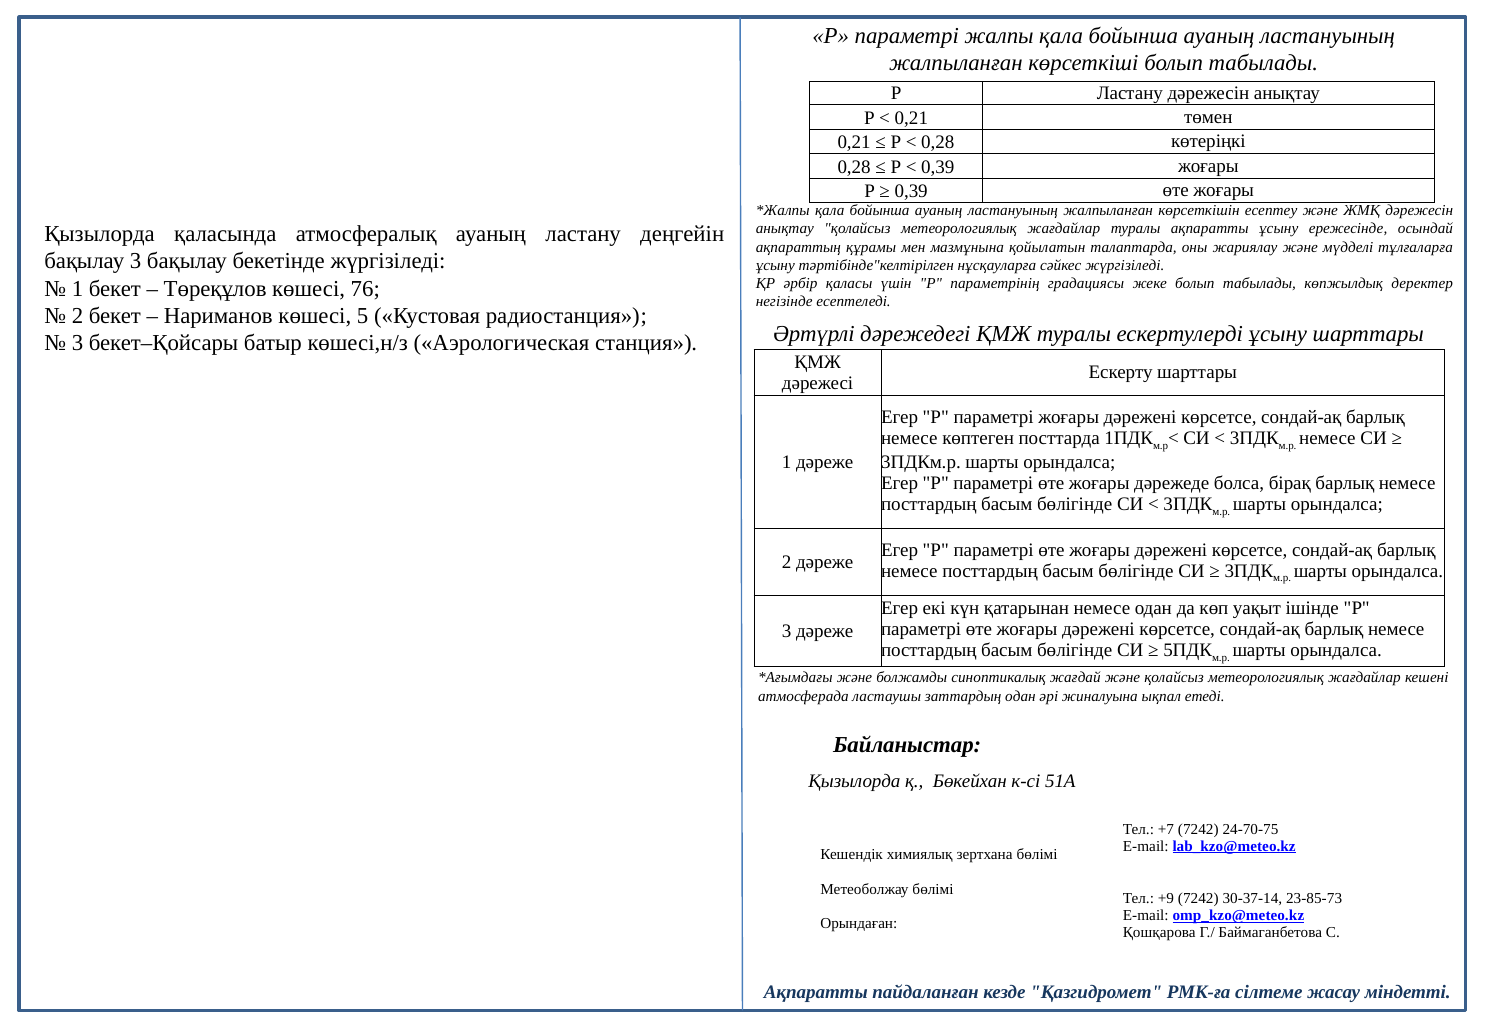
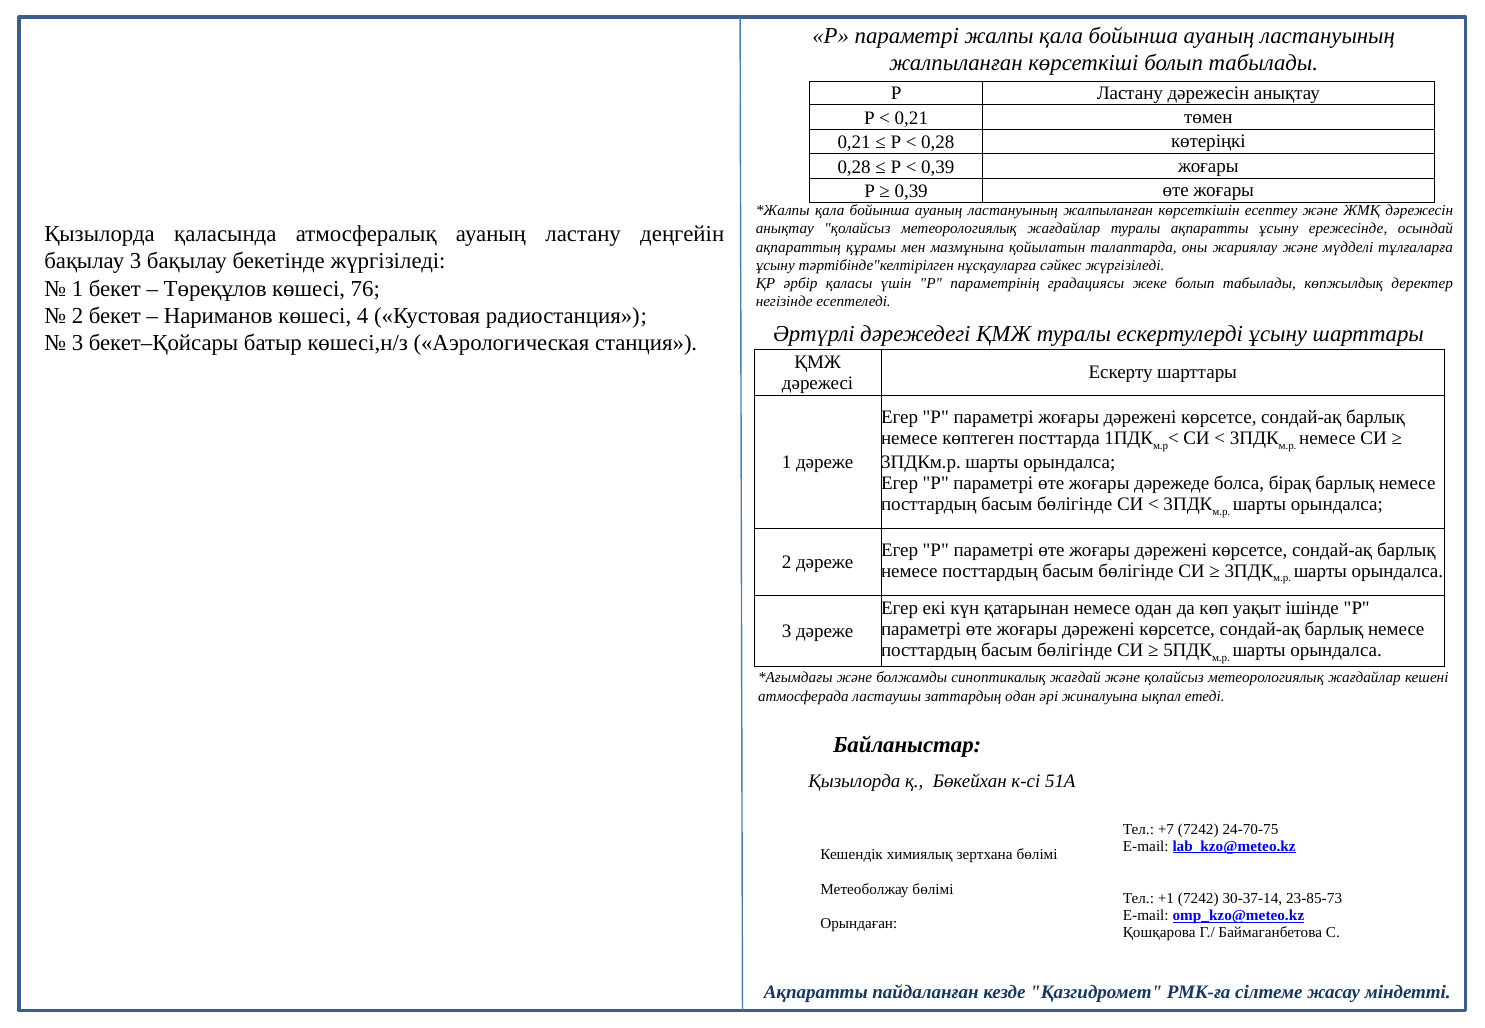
5: 5 -> 4 (363, 316)
+9: +9 -> +1 (1166, 898)
